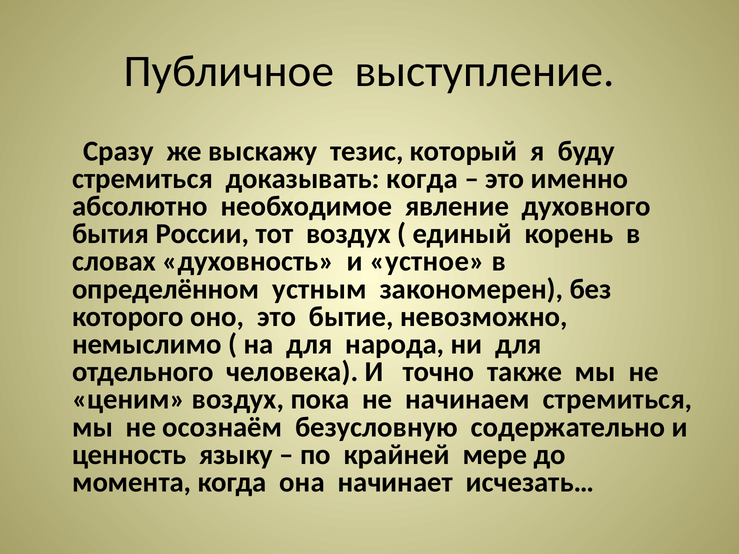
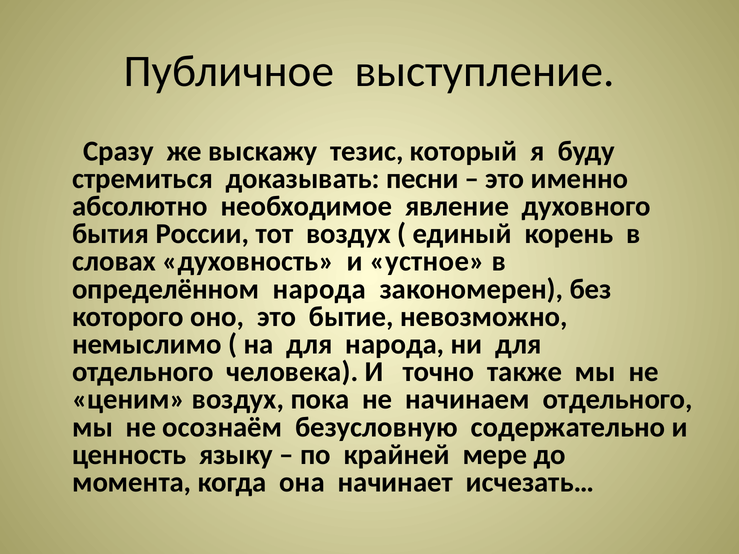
доказывать когда: когда -> песни (422, 179)
определённом устным: устным -> народа (319, 289)
начинаем стремиться: стремиться -> отдельного (618, 400)
